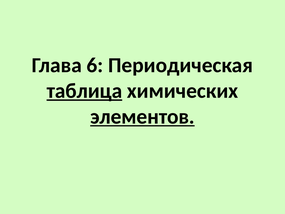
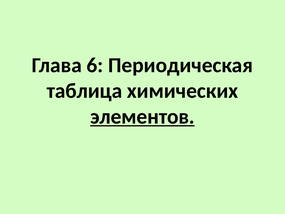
таблица underline: present -> none (84, 91)
